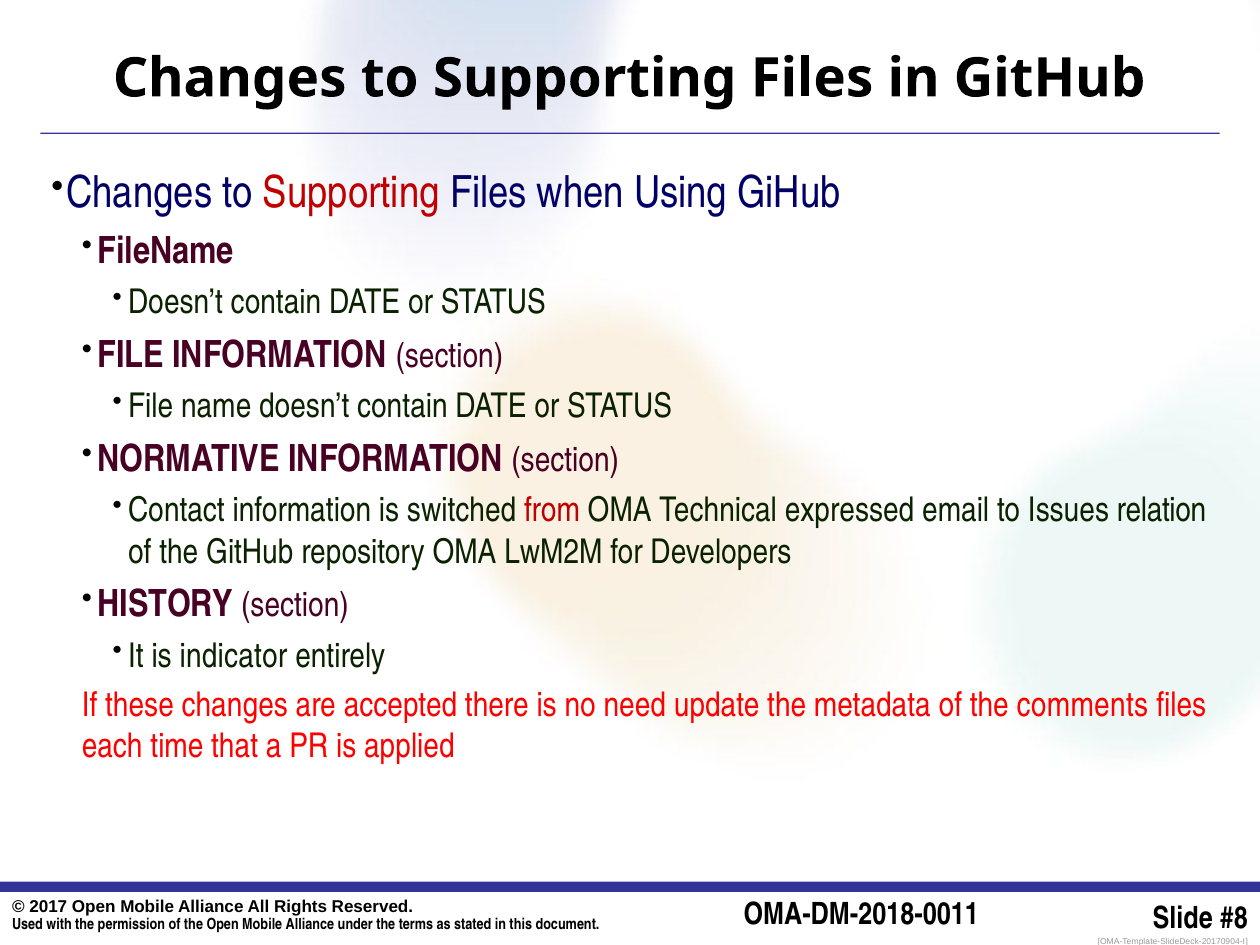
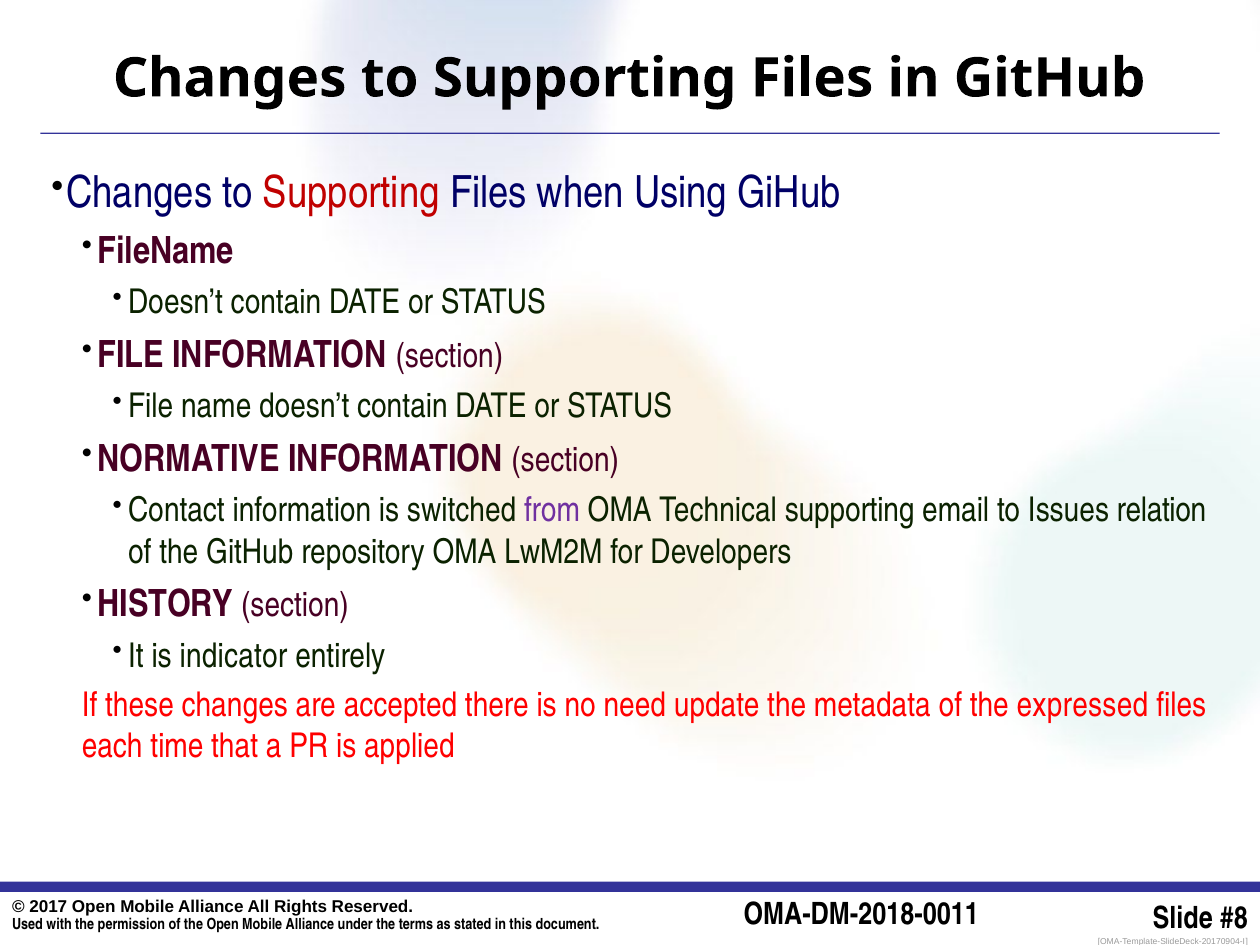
from colour: red -> purple (552, 511)
Technical expressed: expressed -> supporting (850, 511)
comments: comments -> expressed (1082, 705)
